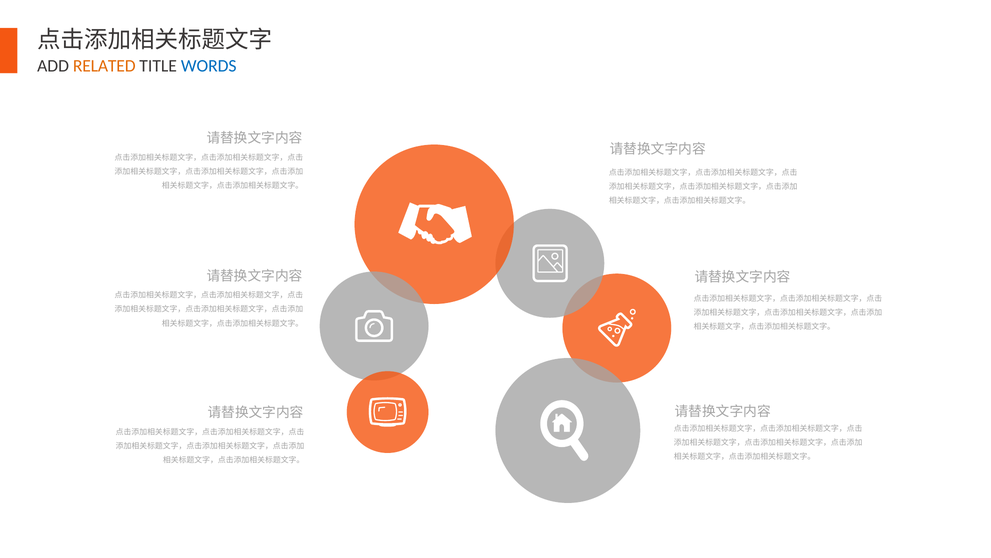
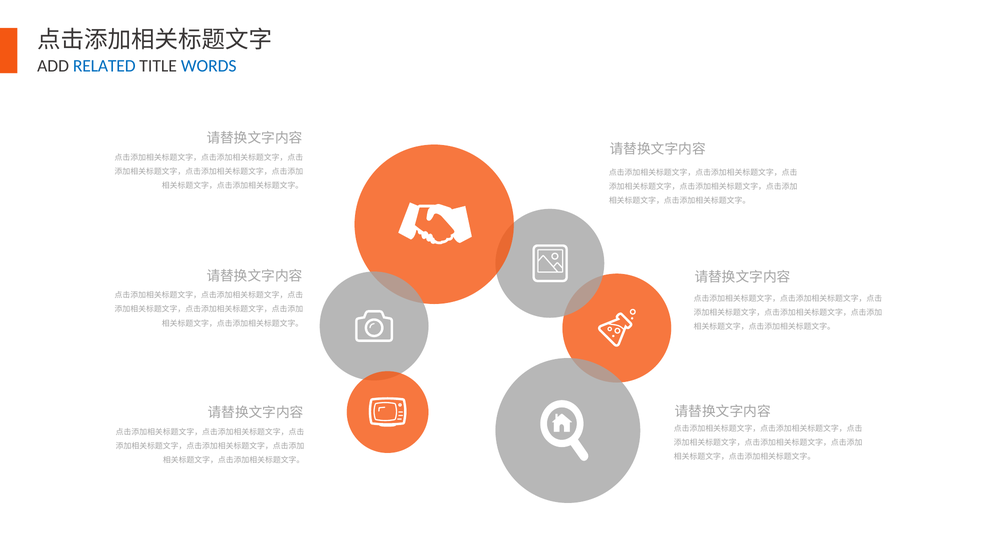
RELATED colour: orange -> blue (104, 66)
